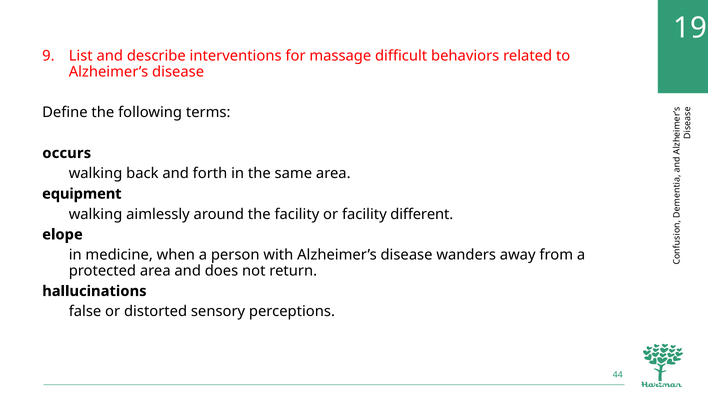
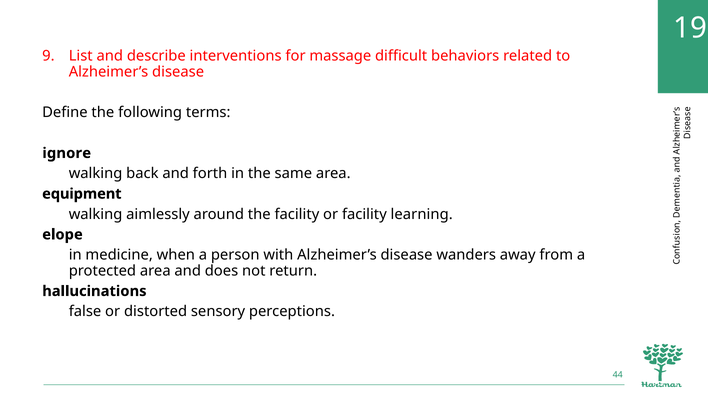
occurs: occurs -> ignore (67, 153)
different: different -> learning (422, 214)
